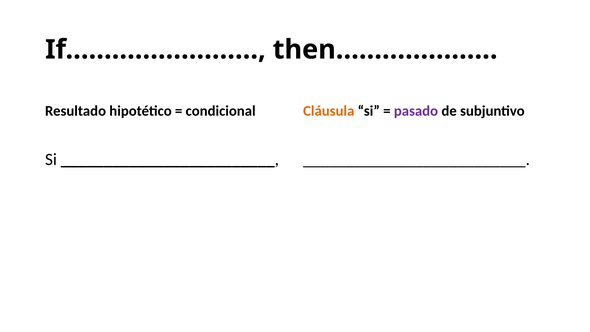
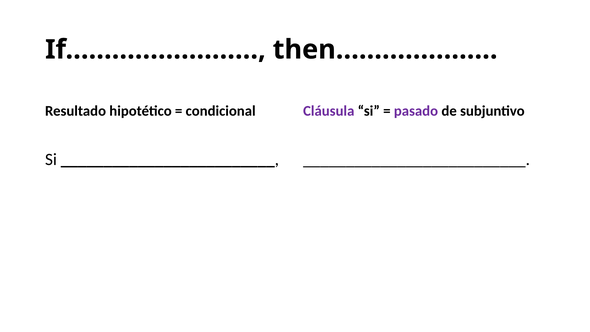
Cláusula colour: orange -> purple (329, 111)
